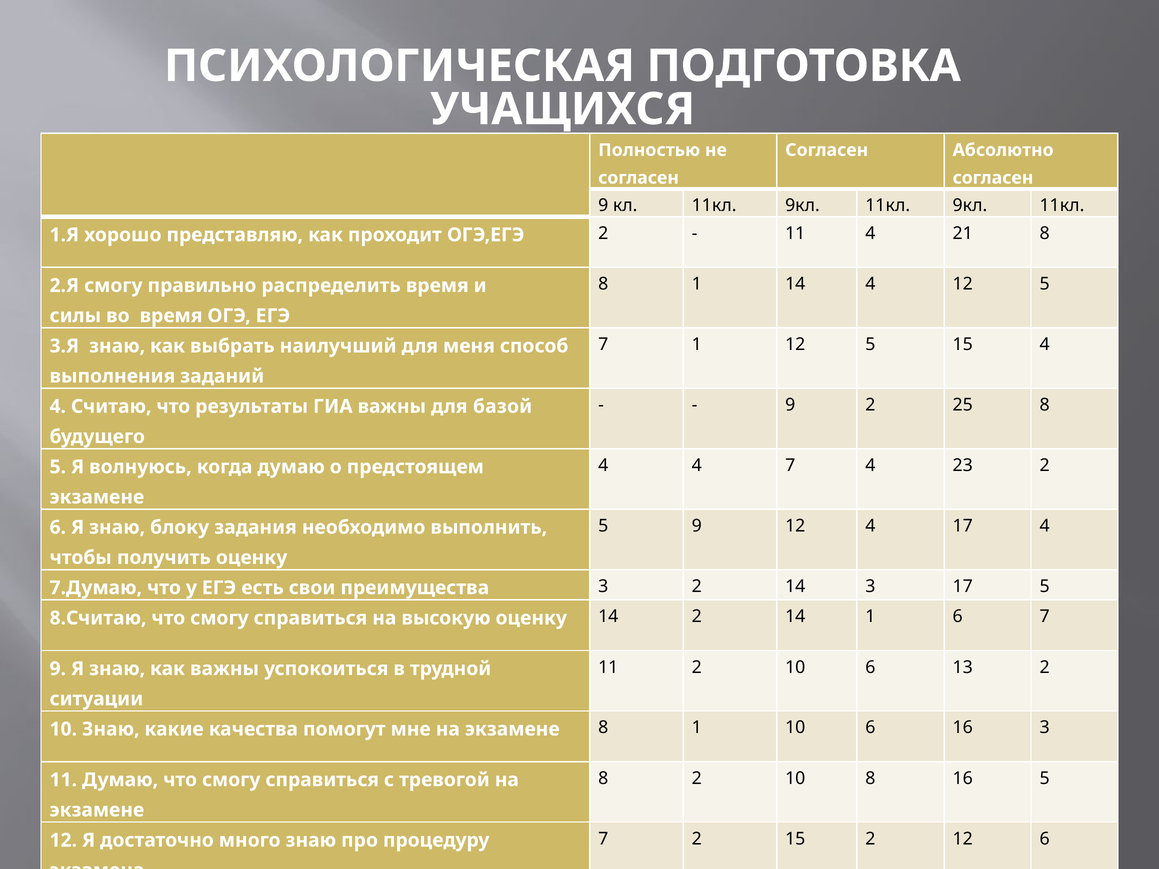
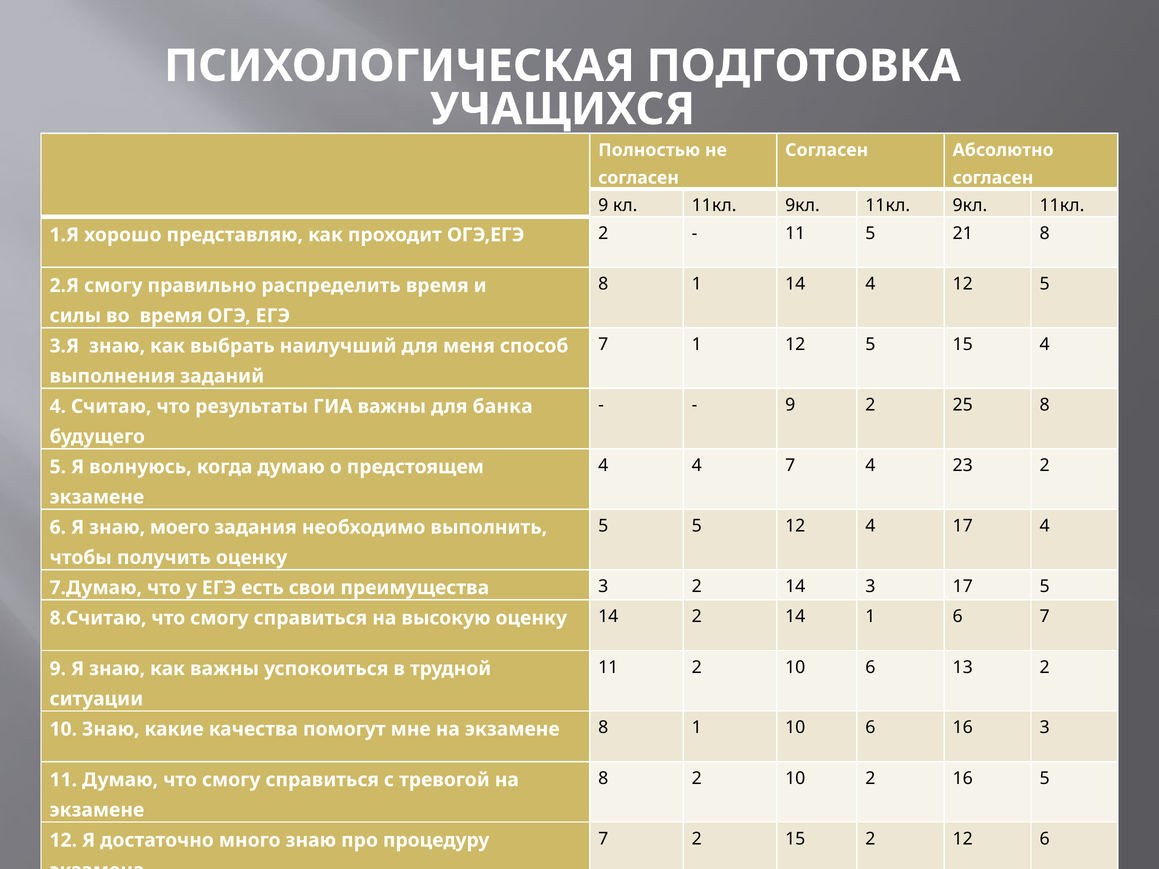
11 4: 4 -> 5 (870, 233)
базой: базой -> банка (503, 407)
5 9: 9 -> 5 (697, 526)
блоку: блоку -> моего (180, 528)
10 8: 8 -> 2 (870, 779)
